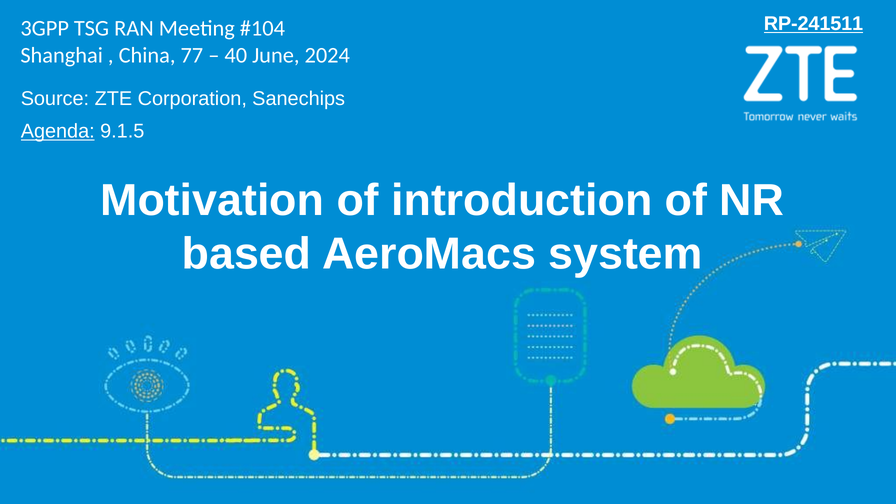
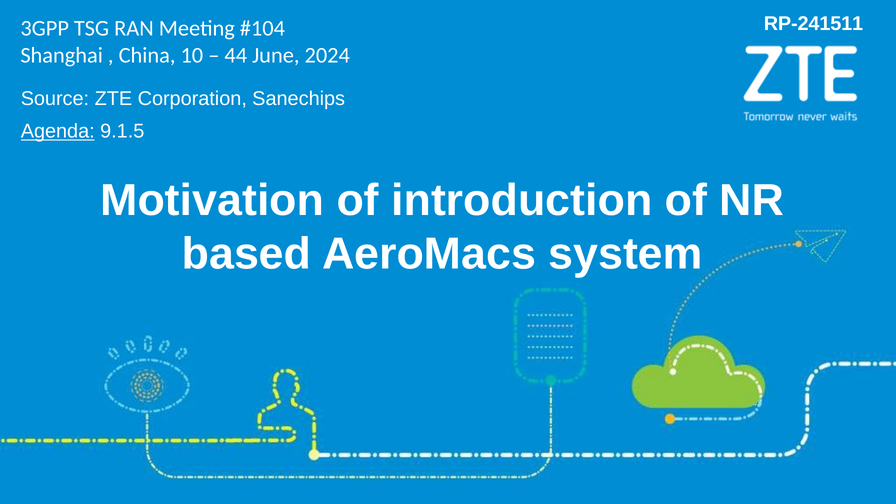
RP-241511 underline: present -> none (813, 24)
77: 77 -> 10 (192, 55)
40: 40 -> 44 (236, 55)
